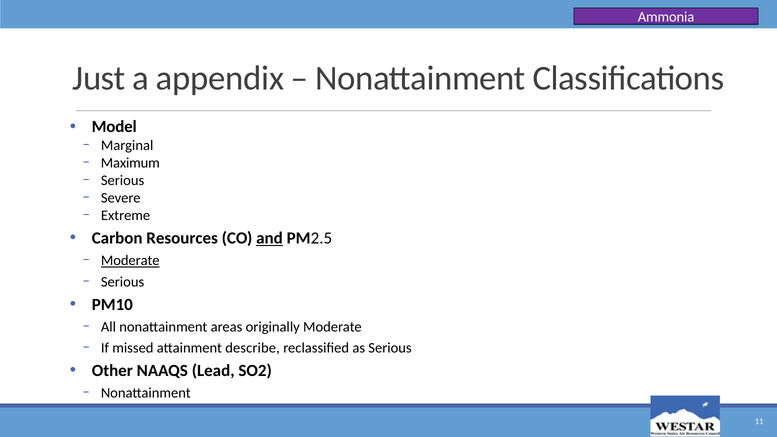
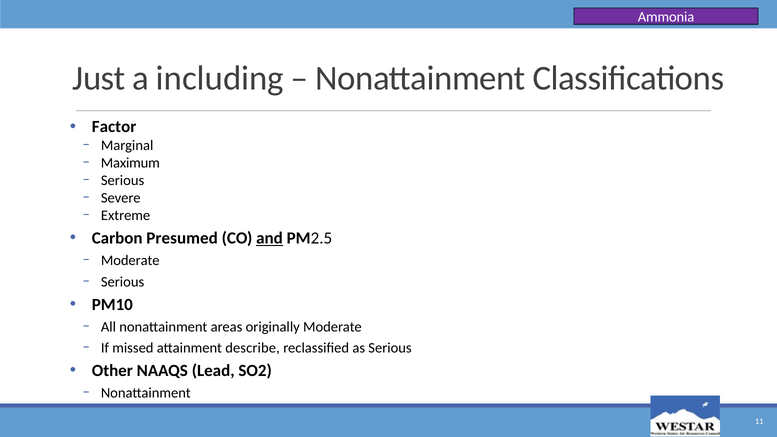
appendix: appendix -> including (220, 78)
Model: Model -> Factor (114, 127)
Resources: Resources -> Presumed (182, 238)
Moderate underline: present -> none (130, 261)
